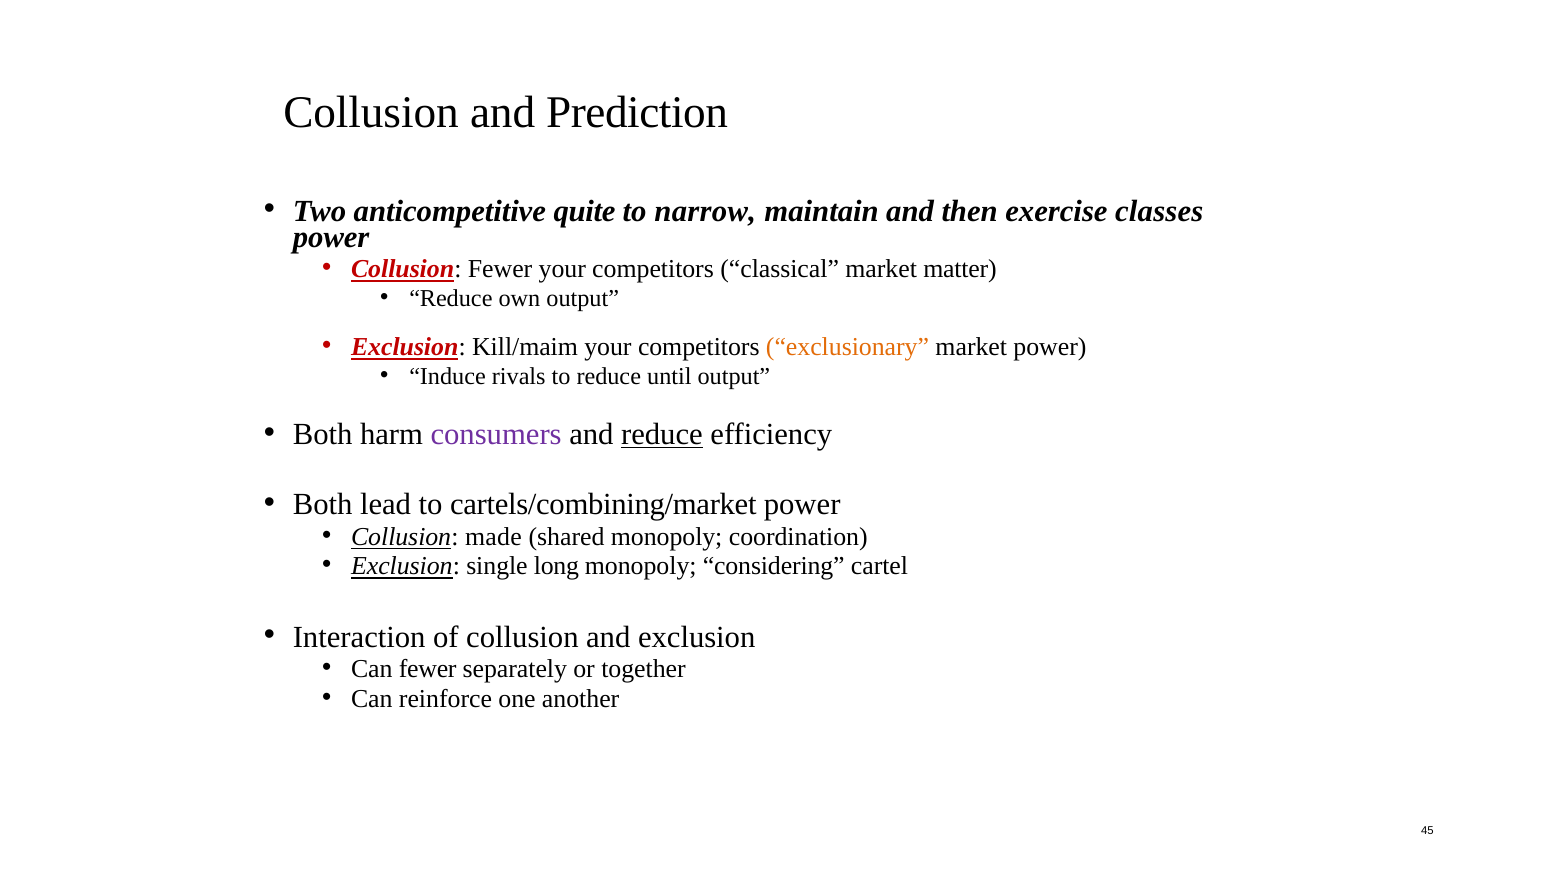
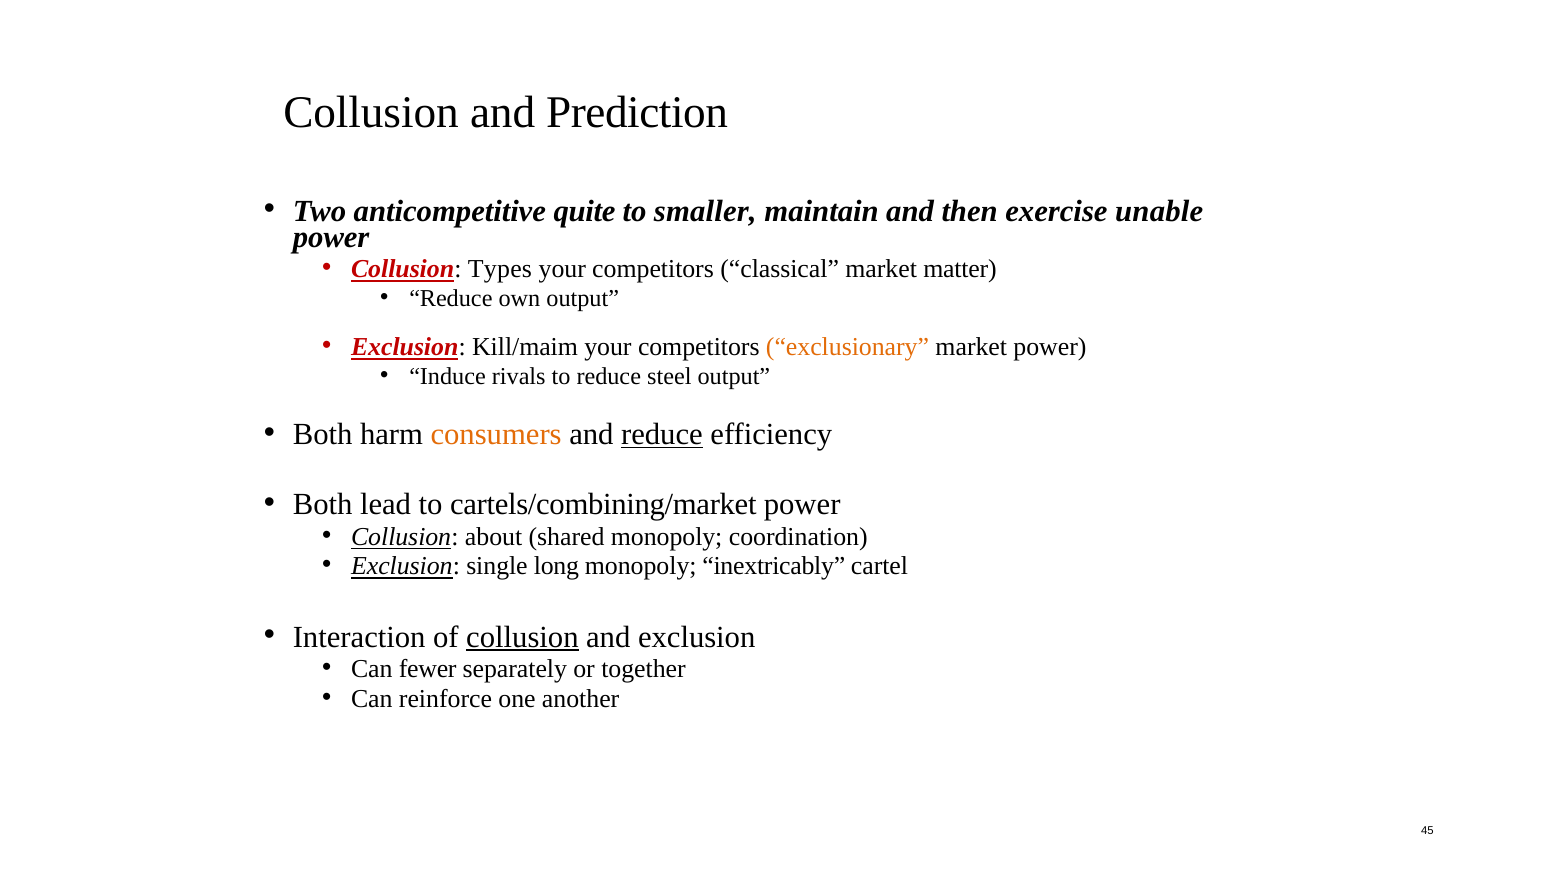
narrow: narrow -> smaller (705, 211)
classes: classes -> unable (1159, 211)
Collusion Fewer: Fewer -> Types (500, 269)
until: until -> steel (669, 376)
consumers colour: purple -> orange (496, 434)
made: made -> about (494, 537)
considering: considering -> inextricably (774, 566)
collusion underline: none -> present (522, 637)
